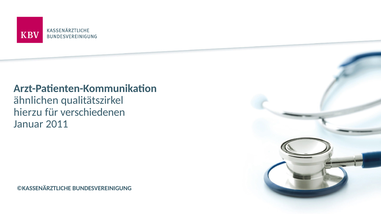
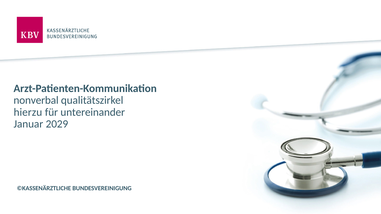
ähnlichen: ähnlichen -> nonverbal (36, 100)
verschiedenen: verschiedenen -> untereinander (93, 112)
2011: 2011 -> 2029 (57, 124)
